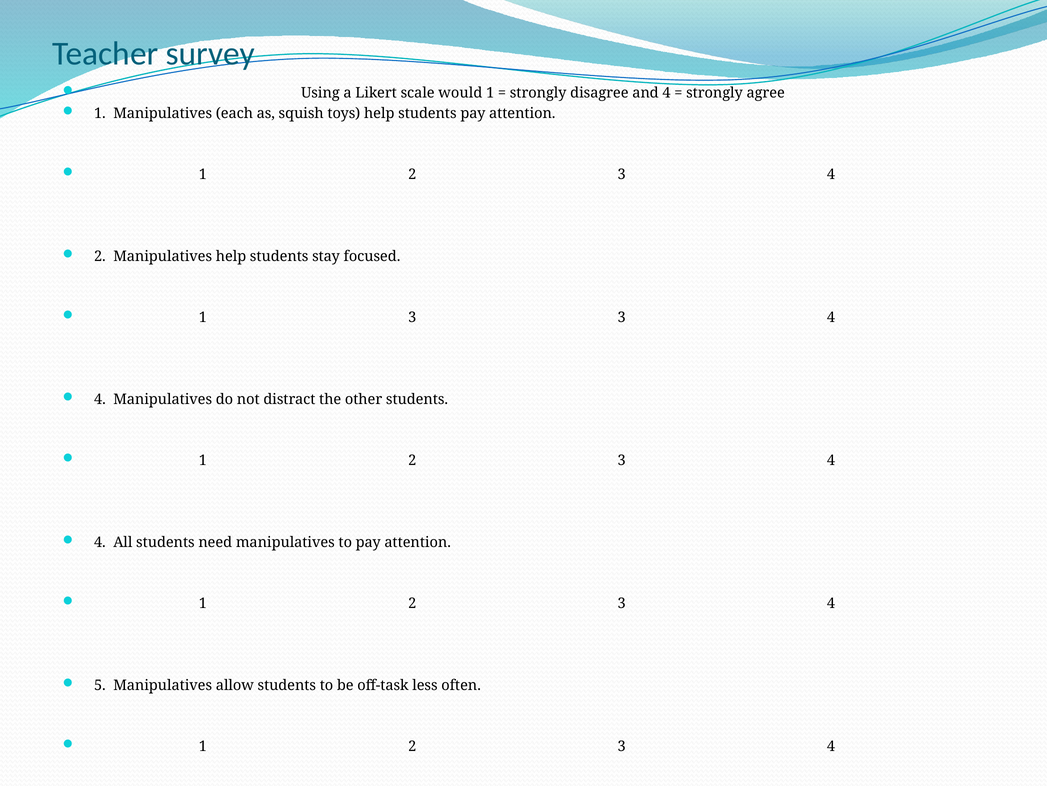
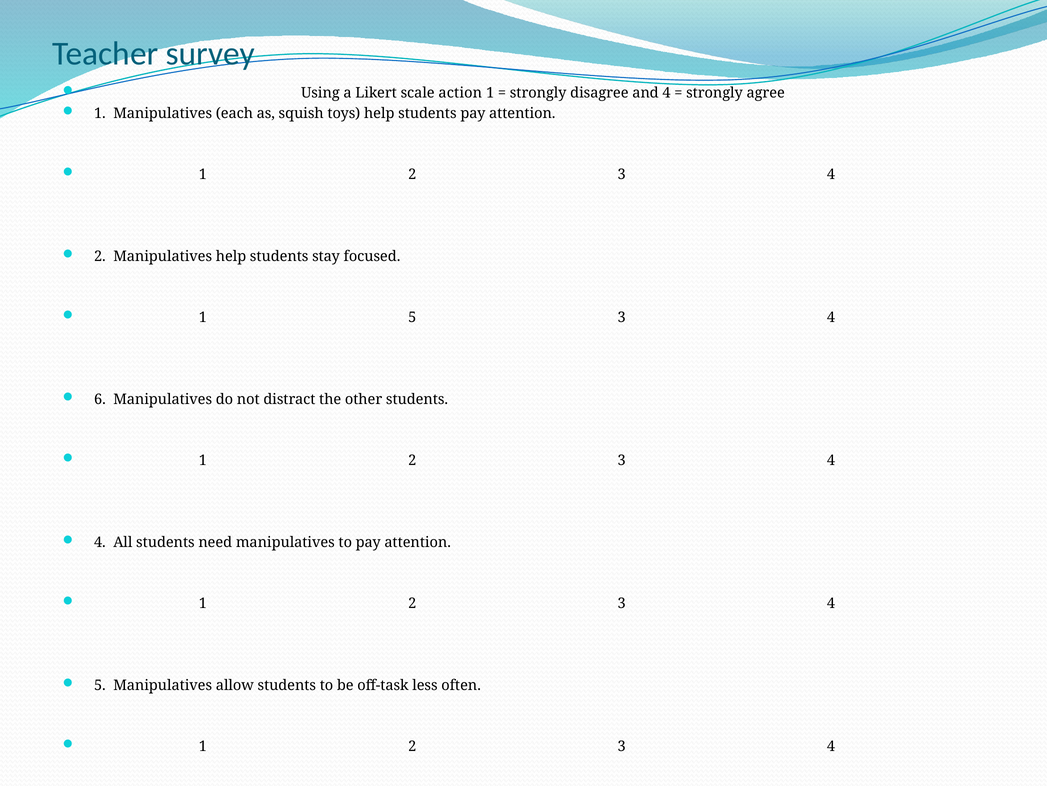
would: would -> action (460, 93)
1 3: 3 -> 5 (412, 317)
4: 4 -> 6 (100, 399)
